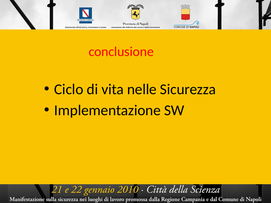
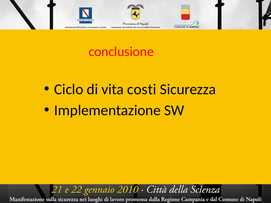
nelle: nelle -> costi (142, 89)
